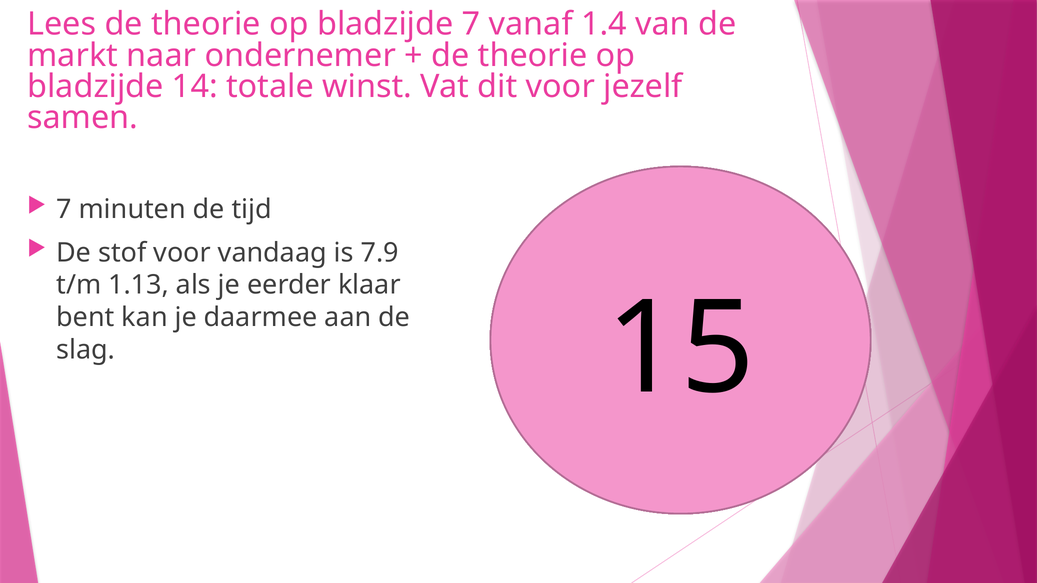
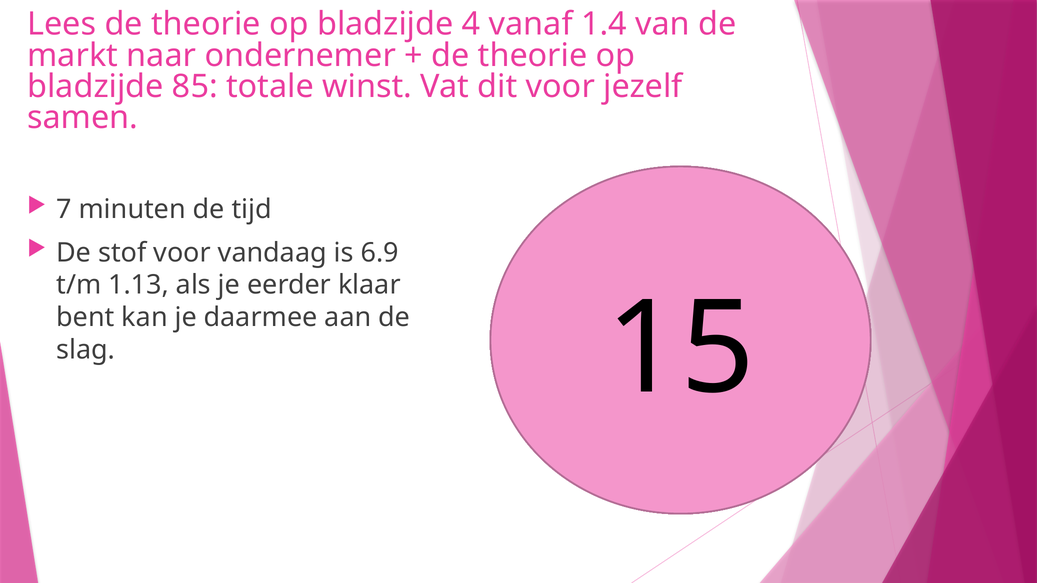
bladzijde 7: 7 -> 4 (471, 24)
bladzijde 14: 14 -> 85 (195, 87)
7.9: 7.9 -> 6.9 (380, 253)
